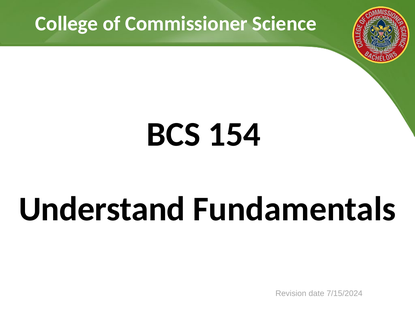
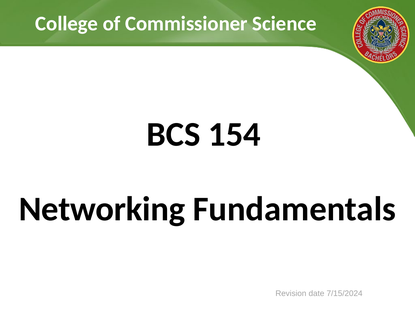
Understand: Understand -> Networking (102, 209)
